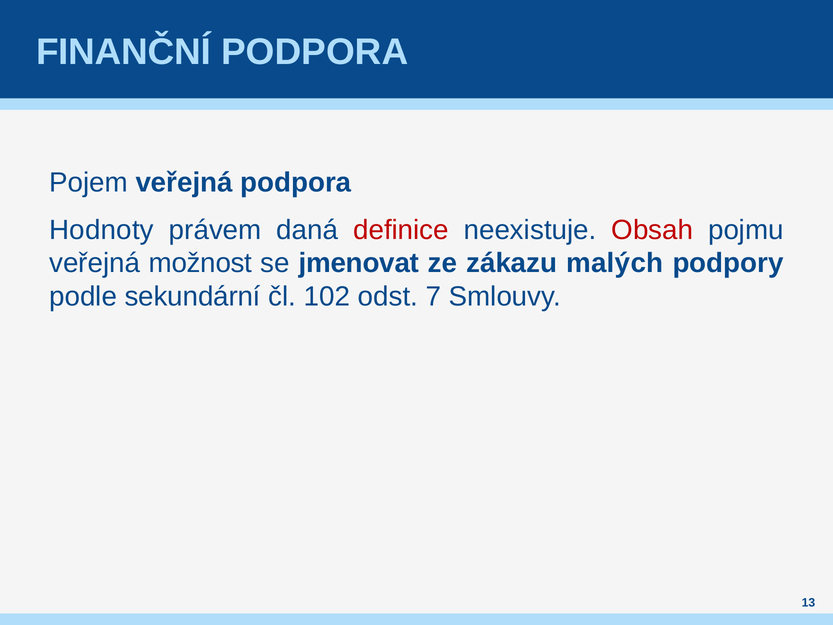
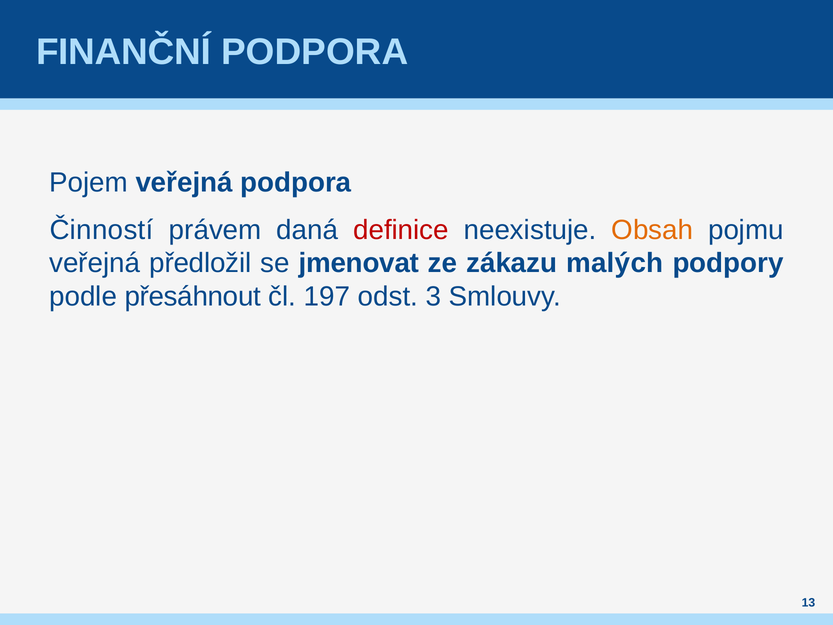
Hodnoty: Hodnoty -> Činností (101, 230)
Obsah colour: red -> orange (652, 230)
možnost: možnost -> předložil (200, 263)
sekundární: sekundární -> přesáhnout (193, 296)
102: 102 -> 197 (327, 296)
7: 7 -> 3 (433, 296)
